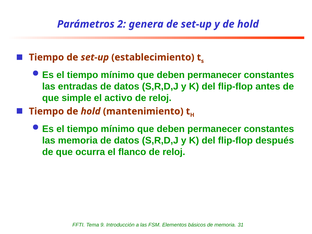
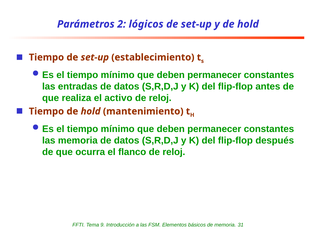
genera: genera -> lógicos (146, 24)
simple: simple -> realiza (76, 98)
